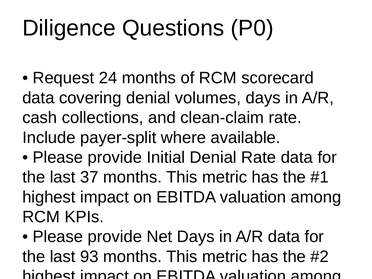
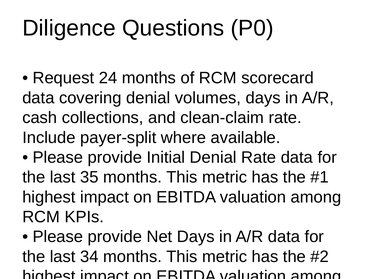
37: 37 -> 35 (89, 177)
93: 93 -> 34 (89, 257)
